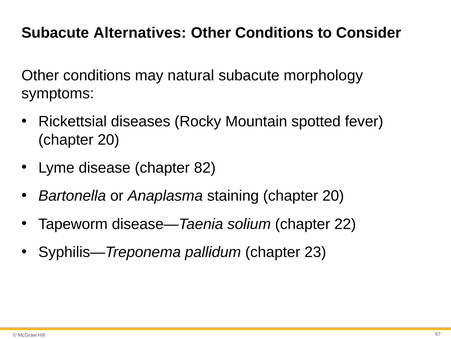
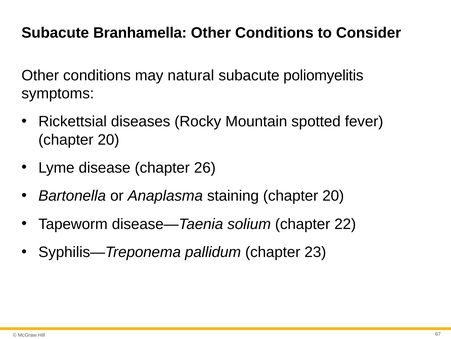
Alternatives: Alternatives -> Branhamella (140, 33)
morphology: morphology -> poliomyelitis (323, 75)
82: 82 -> 26 (205, 167)
